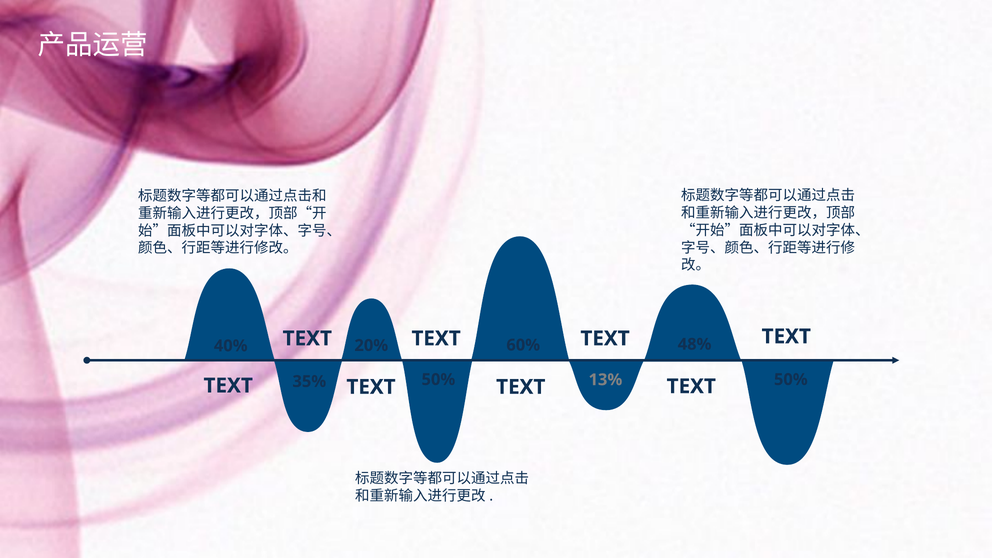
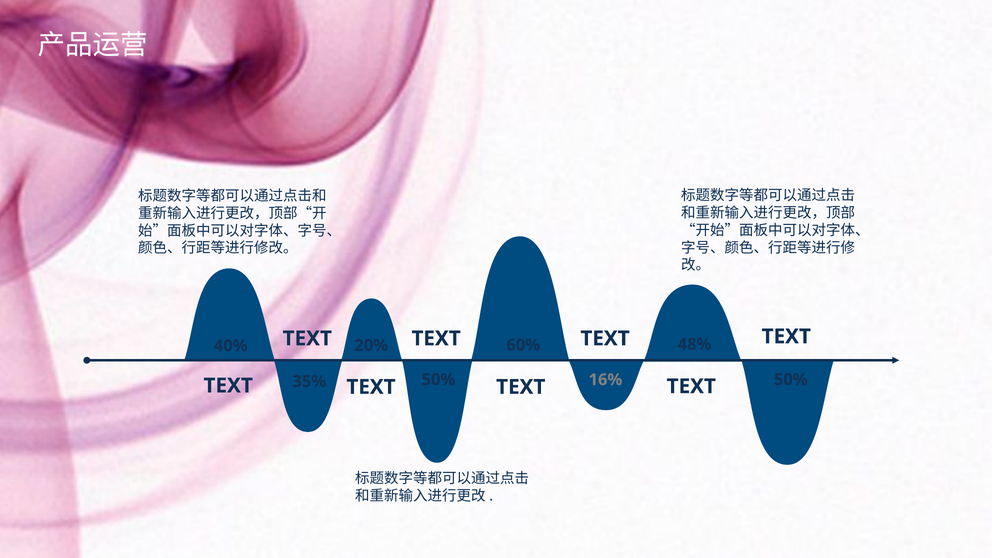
13%: 13% -> 16% (605, 380)
